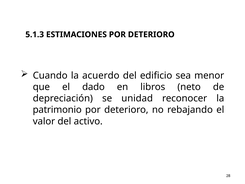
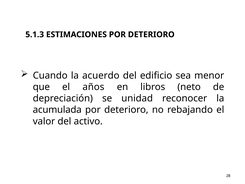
dado: dado -> años (93, 87)
patrimonio: patrimonio -> acumulada (57, 110)
